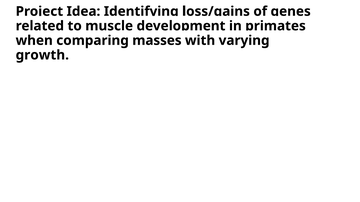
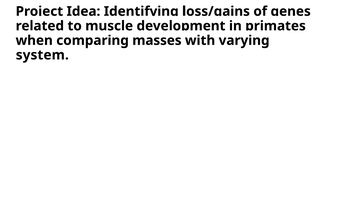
growth: growth -> system (42, 55)
